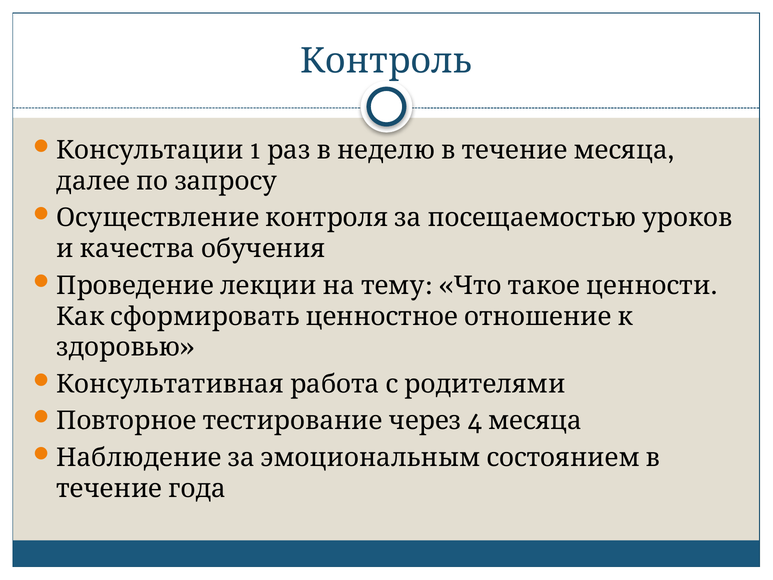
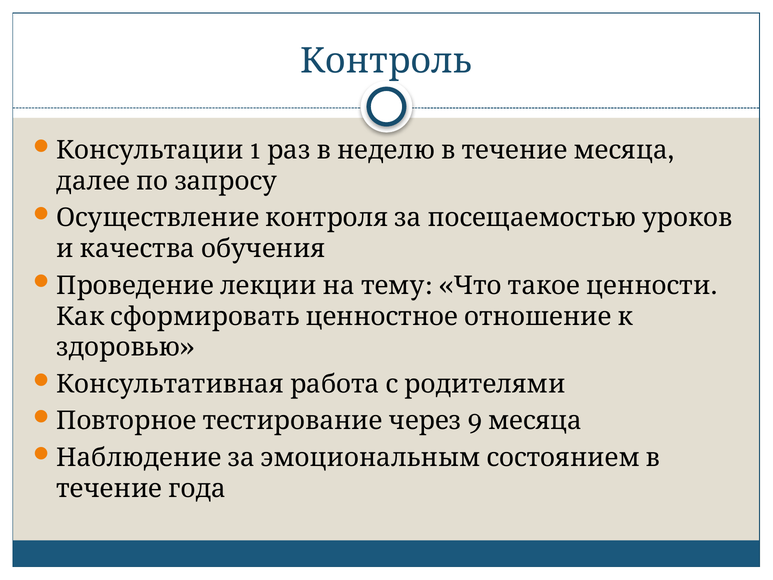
4: 4 -> 9 (475, 421)
